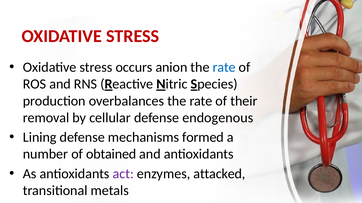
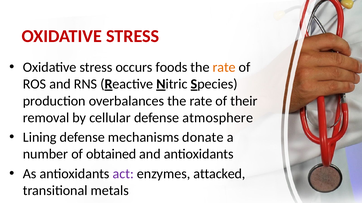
anion: anion -> foods (171, 67)
rate colour: blue -> orange (224, 67)
endogenous: endogenous -> atmosphere (218, 118)
formed: formed -> donate (203, 138)
